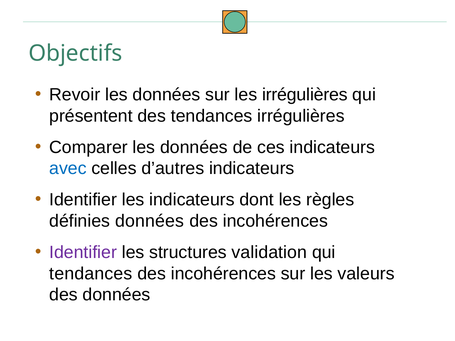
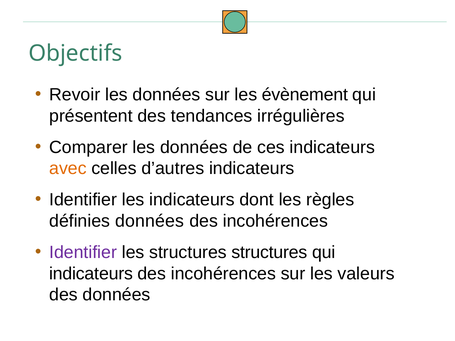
les irrégulières: irrégulières -> évènement (305, 95)
avec colour: blue -> orange (68, 169)
structures validation: validation -> structures (269, 253)
tendances: tendances -> indicateurs (91, 274)
